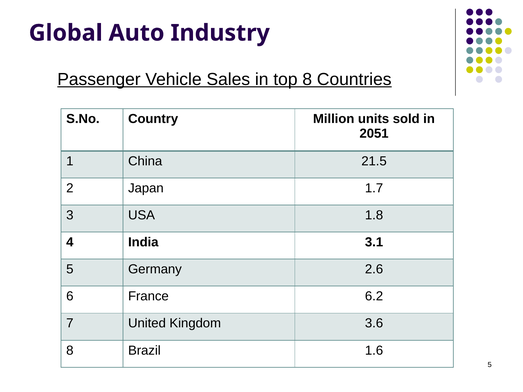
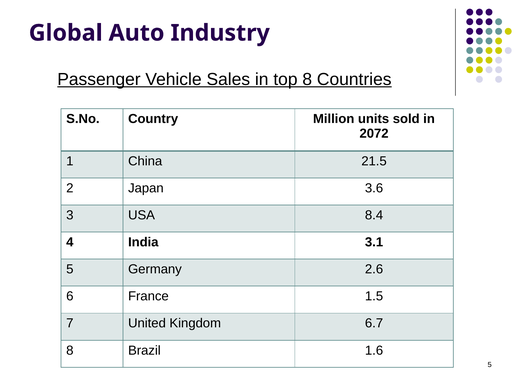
2051: 2051 -> 2072 (374, 133)
1.7: 1.7 -> 3.6 (374, 188)
1.8: 1.8 -> 8.4 (374, 215)
6.2: 6.2 -> 1.5 (374, 296)
3.6: 3.6 -> 6.7 (374, 324)
